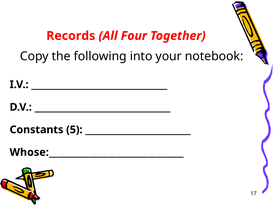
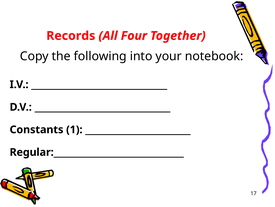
5: 5 -> 1 (74, 129)
Whose:______________________________: Whose:______________________________ -> Regular:______________________________ (97, 152)
